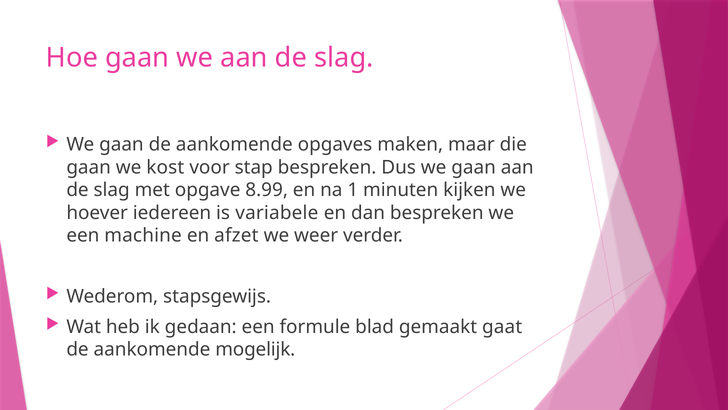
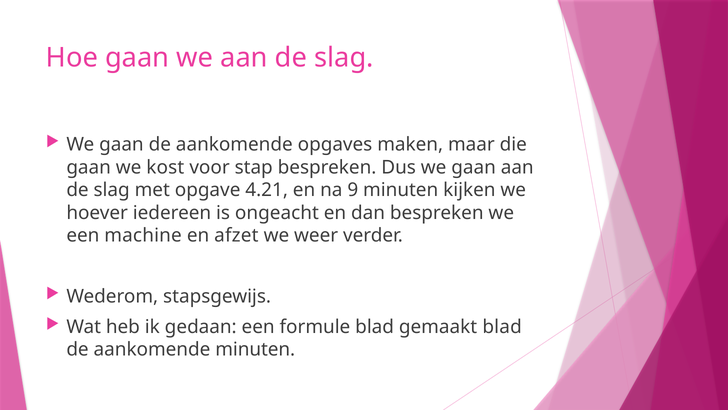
8.99: 8.99 -> 4.21 (267, 190)
1: 1 -> 9 (353, 190)
variabele: variabele -> ongeacht (277, 213)
gemaakt gaat: gaat -> blad (502, 326)
aankomende mogelijk: mogelijk -> minuten (255, 349)
